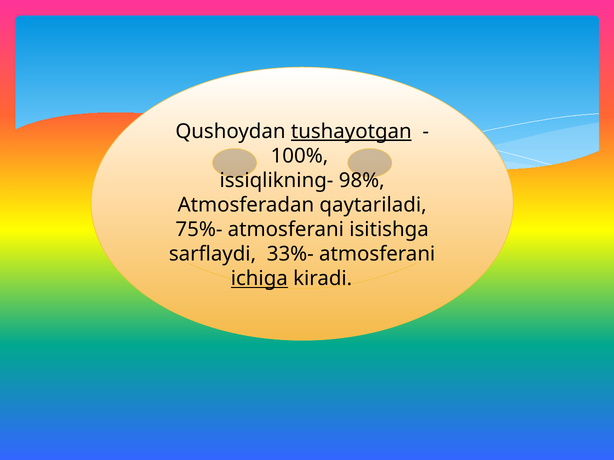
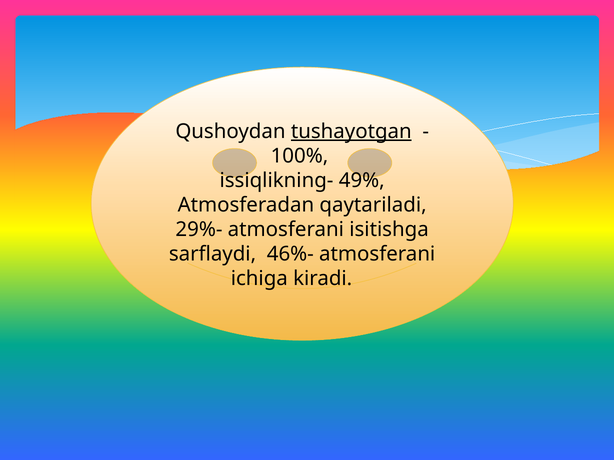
98%: 98% -> 49% (362, 181)
75%-: 75%- -> 29%- (199, 230)
33%-: 33%- -> 46%- (290, 254)
ichiga underline: present -> none (259, 279)
